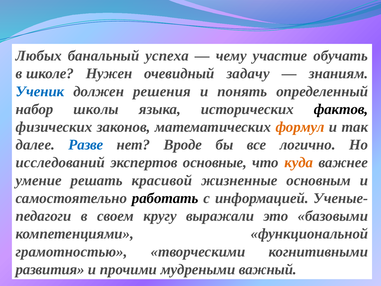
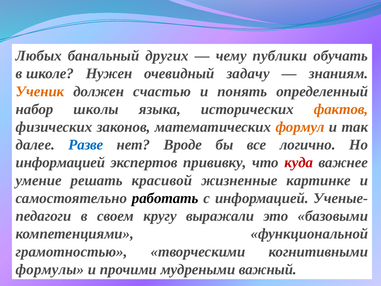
успеха: успеха -> других (167, 56)
участие: участие -> публики (280, 56)
Ученик colour: blue -> orange (40, 91)
решения: решения -> счастью (162, 91)
фактов colour: black -> orange (341, 109)
исследований: исследований -> информацией (60, 162)
основные: основные -> прививку (215, 162)
куда colour: orange -> red (299, 162)
основным: основным -> картинке (319, 180)
развития: развития -> формулы (50, 269)
